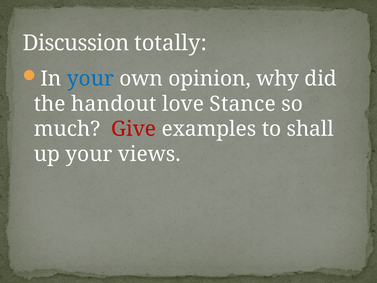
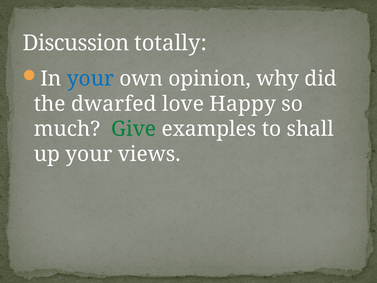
handout: handout -> dwarfed (114, 104)
Stance: Stance -> Happy (243, 104)
Give colour: red -> green (134, 129)
